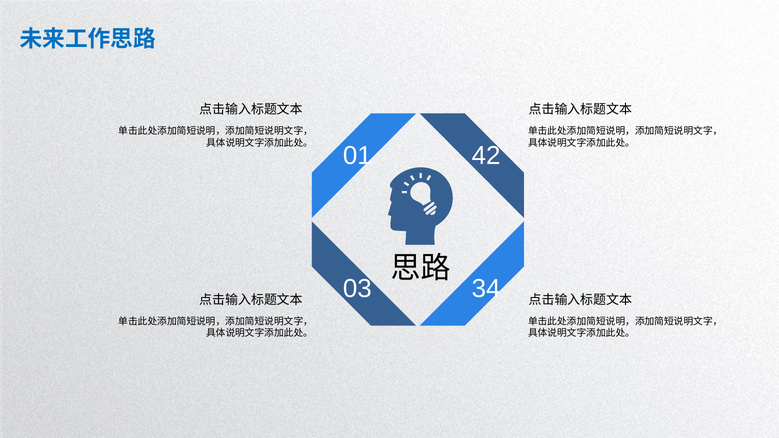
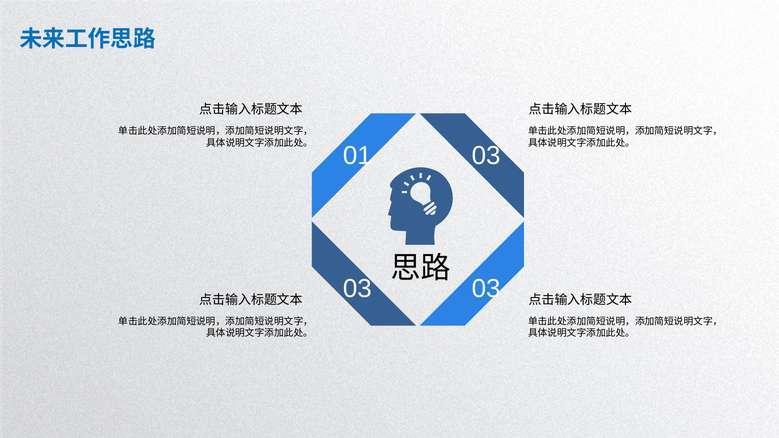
01 42: 42 -> 03 (486, 156)
34: 34 -> 03 (486, 289)
